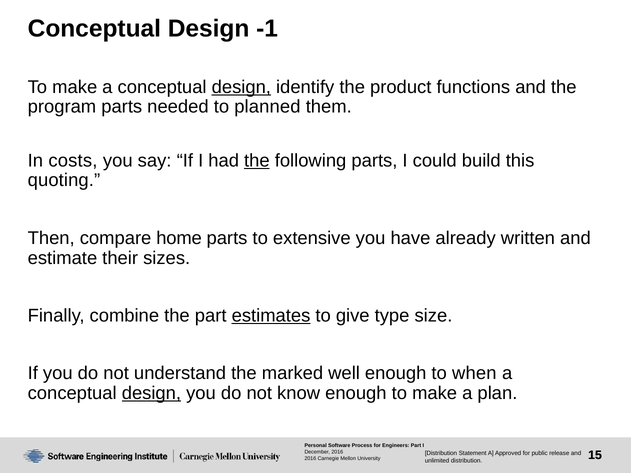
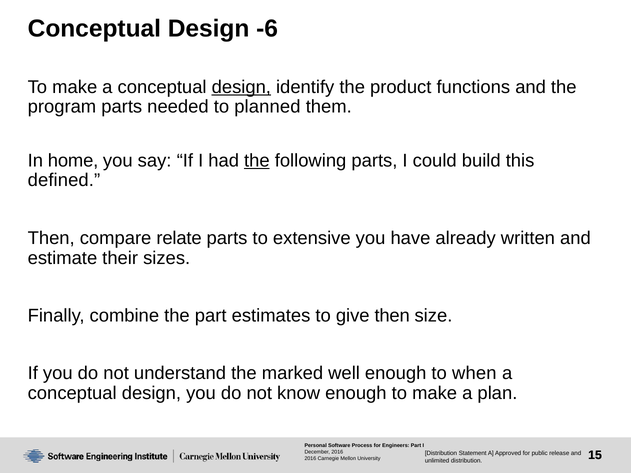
-1: -1 -> -6 (267, 29)
costs: costs -> home (73, 161)
quoting: quoting -> defined (64, 180)
home: home -> relate (179, 238)
estimates underline: present -> none (271, 316)
give type: type -> then (392, 316)
design underline: present -> none (151, 393)
